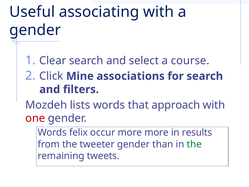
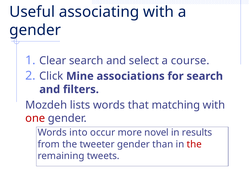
approach: approach -> matching (176, 105)
felix: felix -> into (78, 132)
more more: more -> novel (157, 132)
the colour: green -> red (194, 144)
